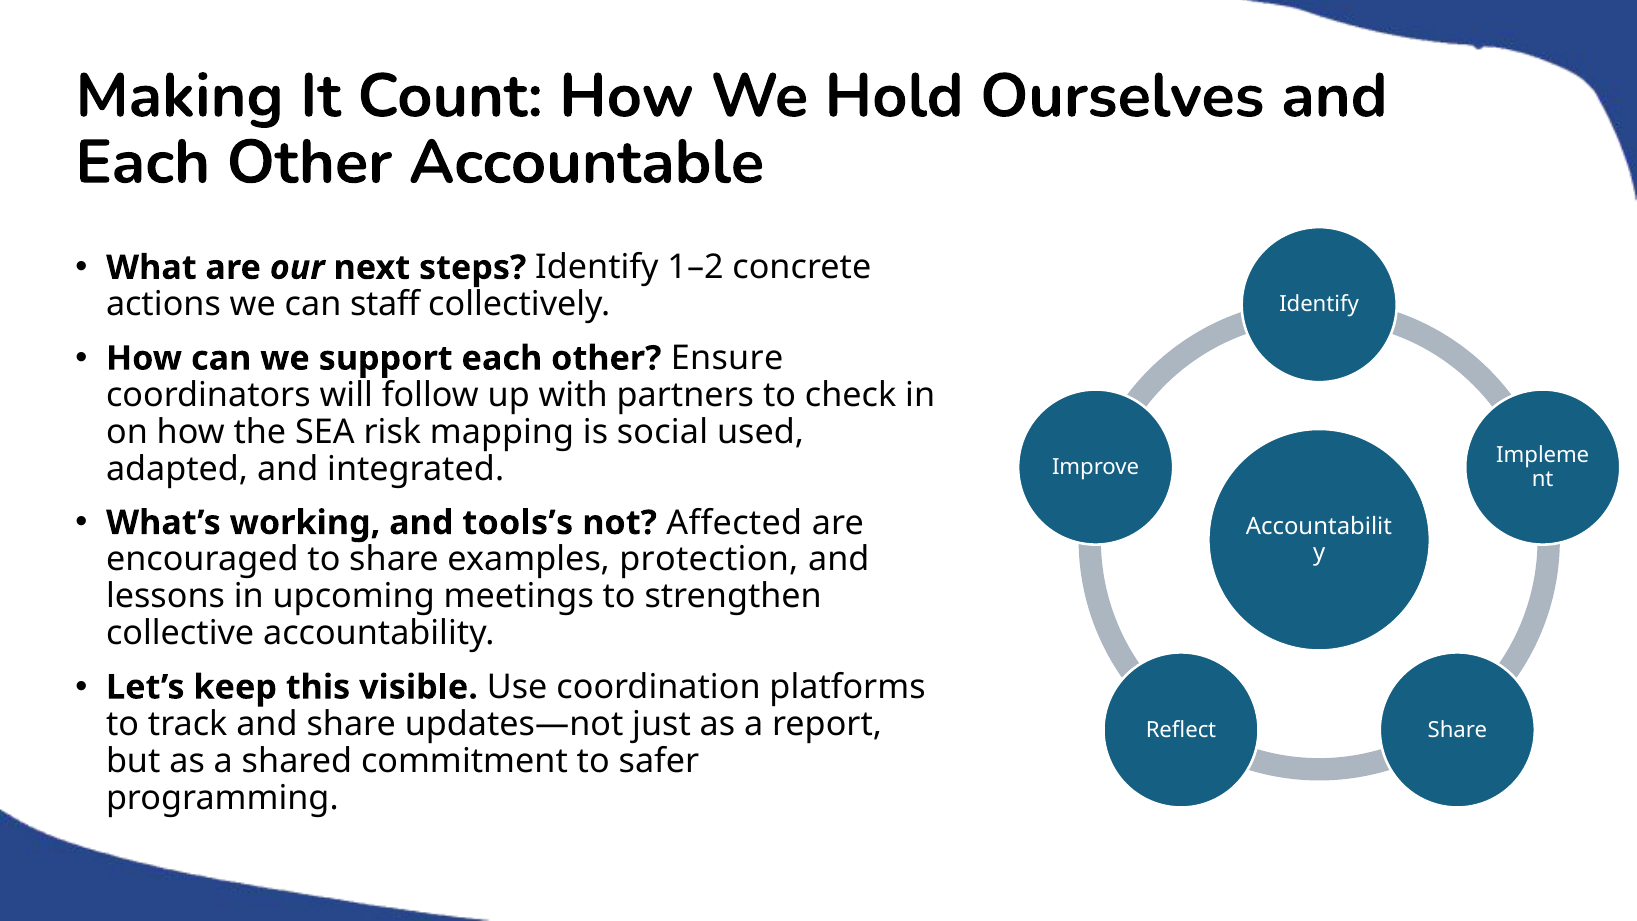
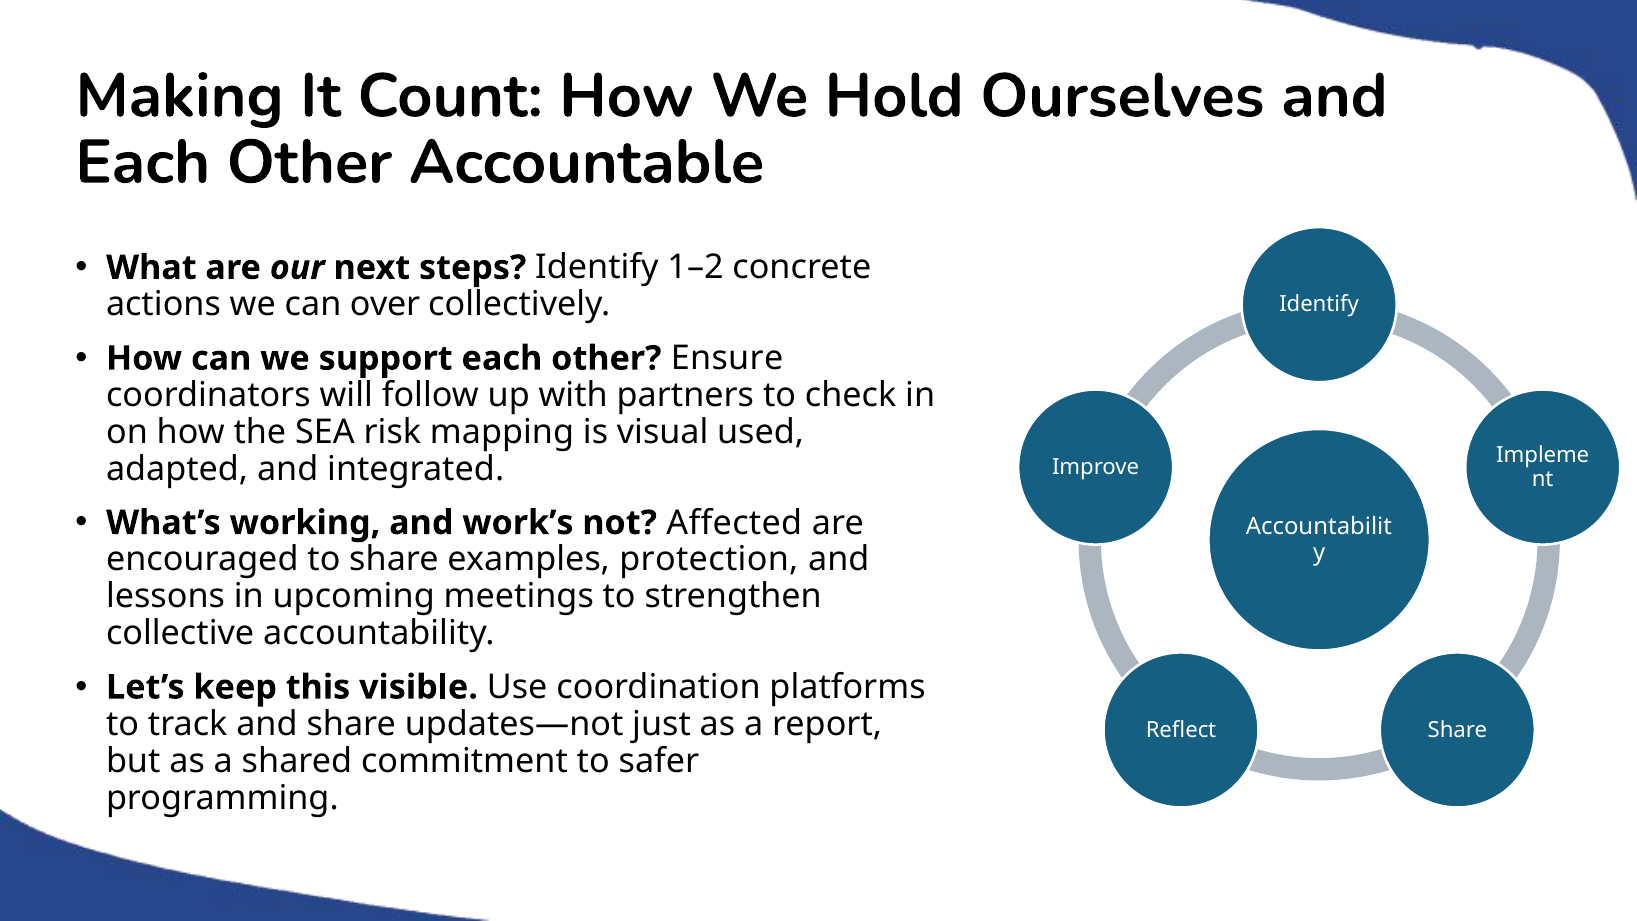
staff: staff -> over (385, 304)
social: social -> visual (663, 432)
tools’s: tools’s -> work’s (518, 523)
